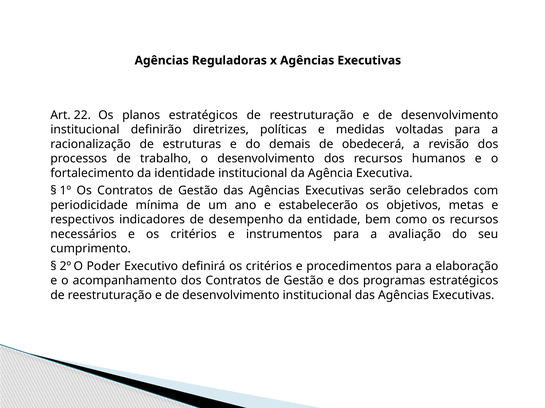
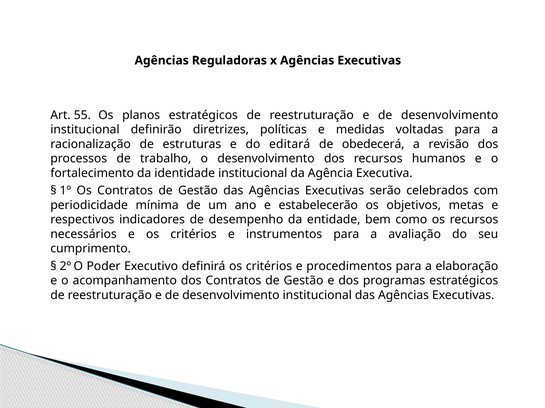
22: 22 -> 55 (82, 115)
demais: demais -> editará (290, 144)
